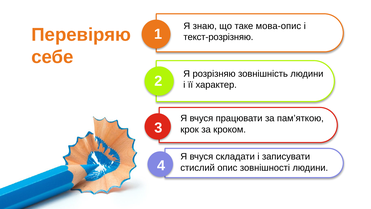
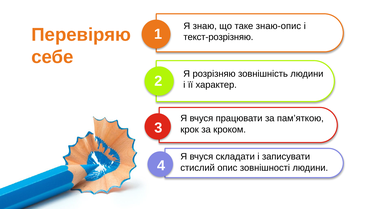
мова-опис: мова-опис -> знаю-опис (278, 26)
